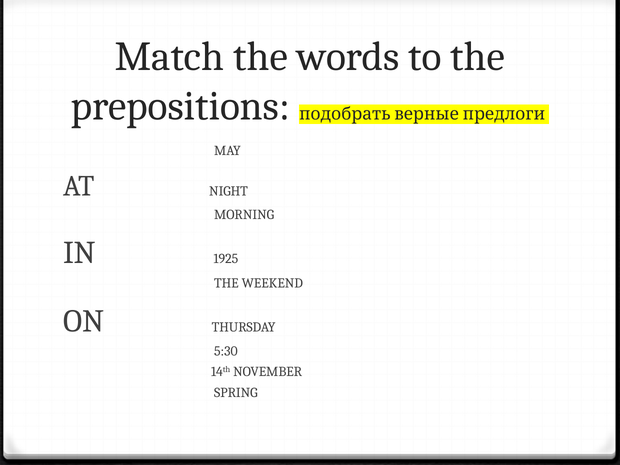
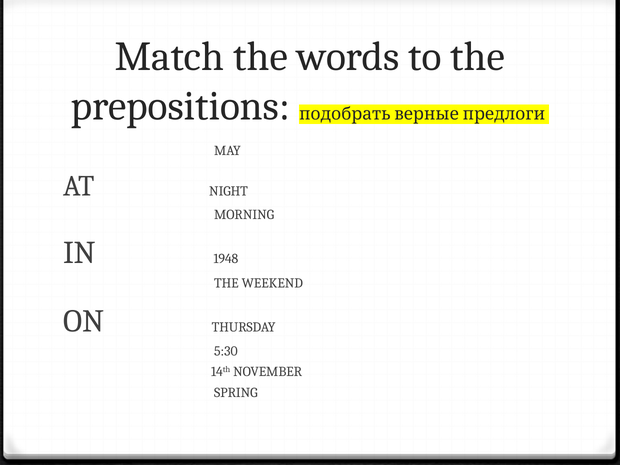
1925: 1925 -> 1948 (226, 259)
